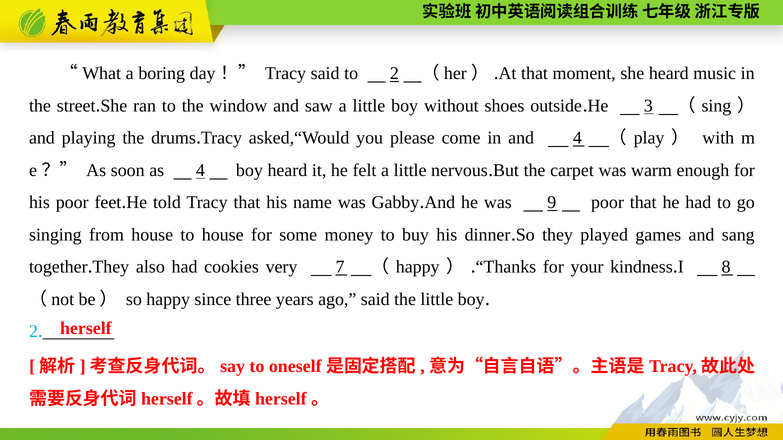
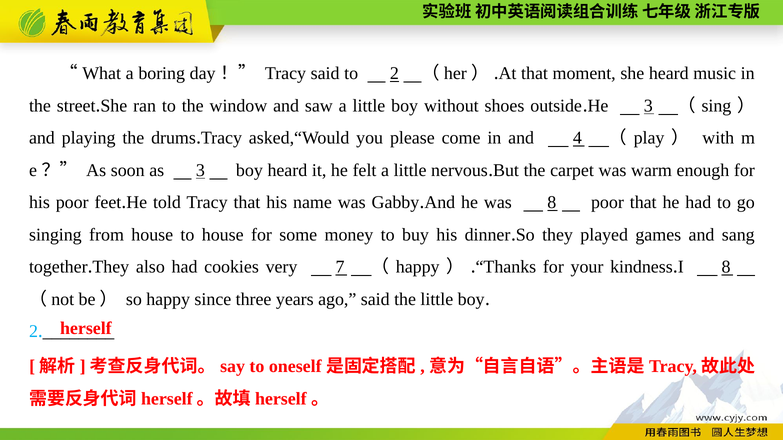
as 4: 4 -> 3 (200, 170)
was 9: 9 -> 8 (552, 203)
